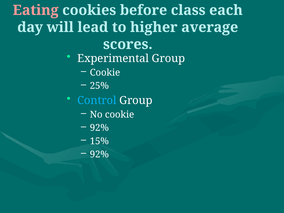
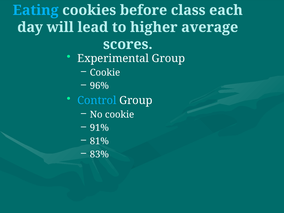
Eating colour: pink -> light blue (36, 10)
25%: 25% -> 96% (99, 86)
92%: 92% -> 91% (99, 128)
15%: 15% -> 81% (99, 141)
92%: 92% -> 83% (99, 154)
